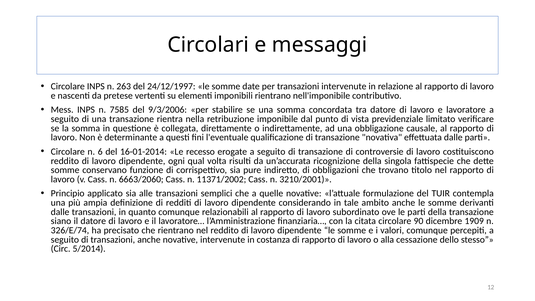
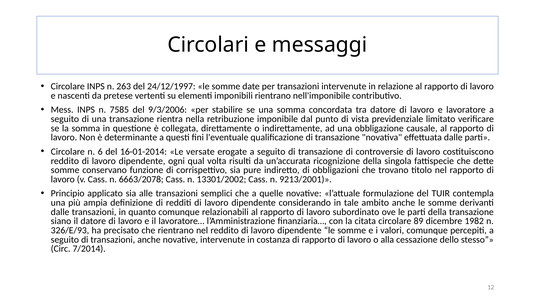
recesso: recesso -> versate (200, 152)
6663/2060: 6663/2060 -> 6663/2078 (141, 179)
11371/2002: 11371/2002 -> 13301/2002 (221, 179)
3210/2001: 3210/2001 -> 9213/2001 (306, 179)
90: 90 -> 89 (419, 221)
1909: 1909 -> 1982 (474, 221)
326/E/74: 326/E/74 -> 326/E/93 (70, 230)
5/2014: 5/2014 -> 7/2014 (89, 249)
